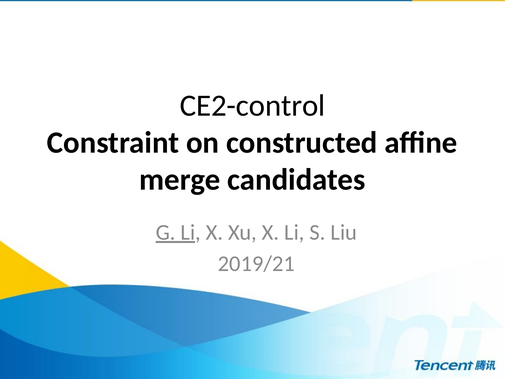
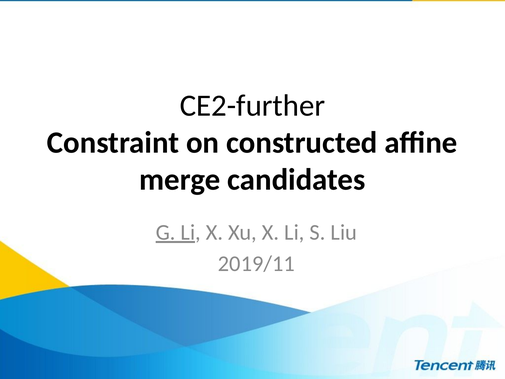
CE2-control: CE2-control -> CE2-further (252, 106)
2019/21: 2019/21 -> 2019/11 (256, 264)
